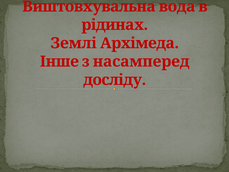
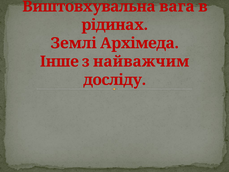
вода: вода -> вага (177, 6)
насамперед: насамперед -> найважчим (141, 61)
